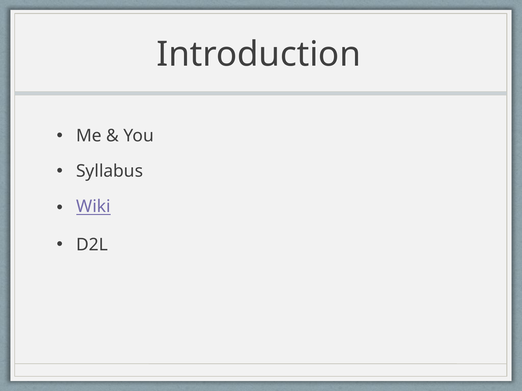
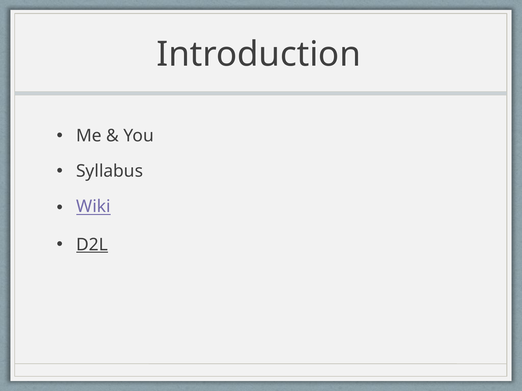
D2L underline: none -> present (92, 245)
